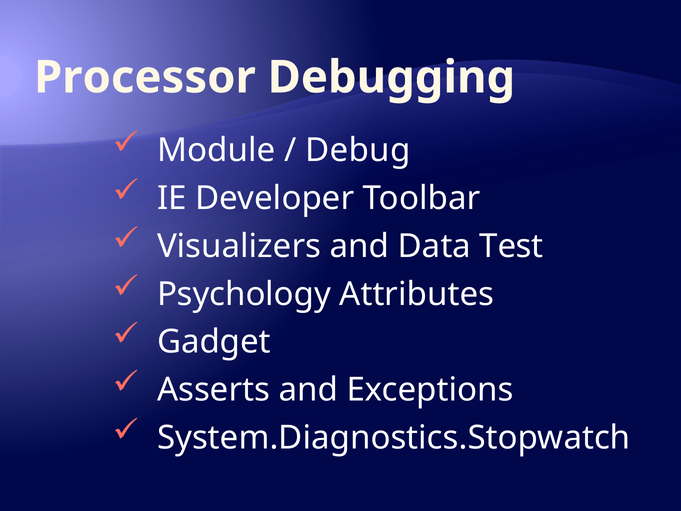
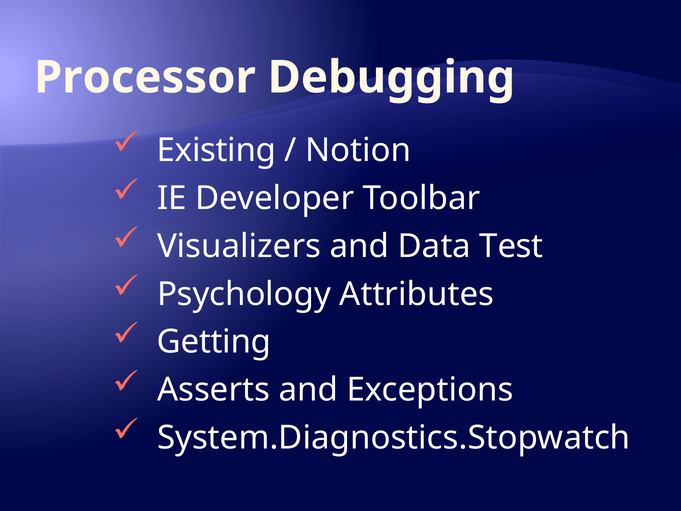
Module: Module -> Existing (217, 150)
Debug: Debug -> Notion (358, 150)
Gadget: Gadget -> Getting (214, 342)
